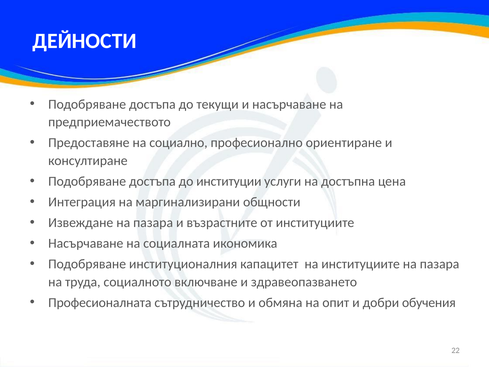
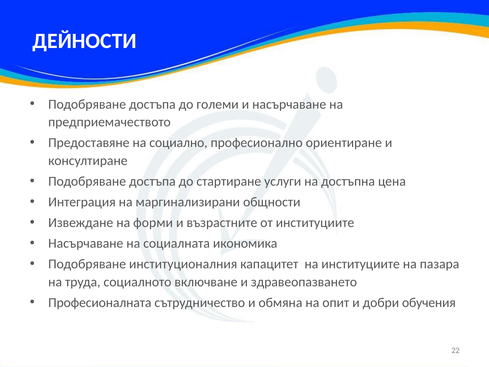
текущи: текущи -> големи (218, 104)
институции: институции -> стартиране (229, 181)
Извеждане на пазара: пазара -> форми (153, 223)
